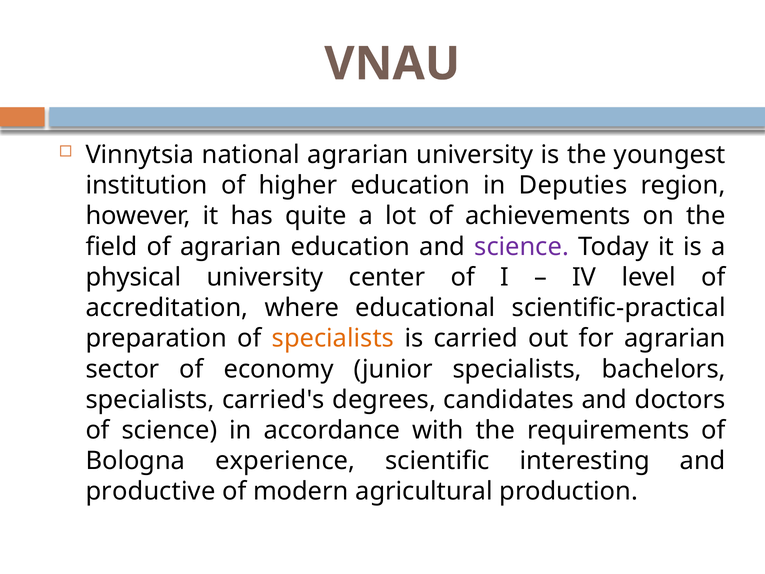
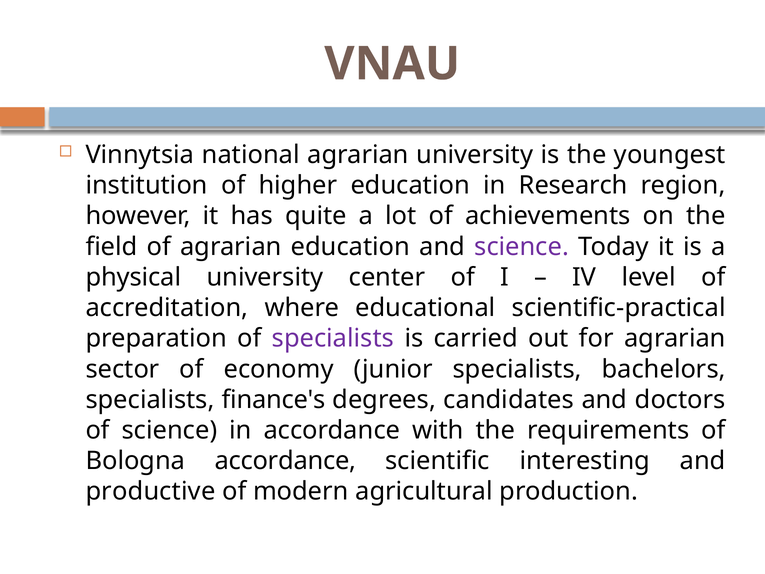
Deputies: Deputies -> Research (573, 185)
specialists colour: orange -> purple (333, 338)
carried's: carried's -> finance's (274, 400)
Bologna experience: experience -> accordance (285, 461)
